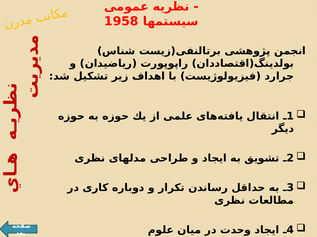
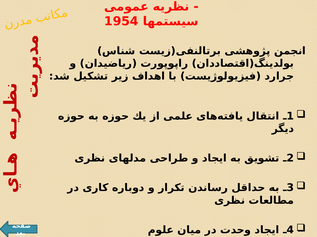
1958: 1958 -> 1954 (121, 21)
